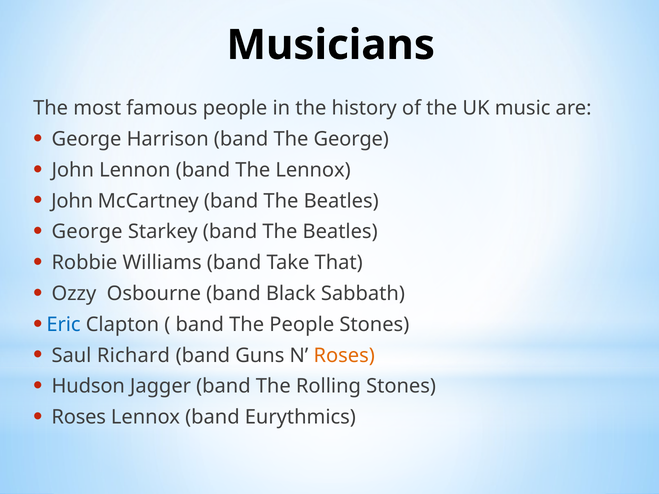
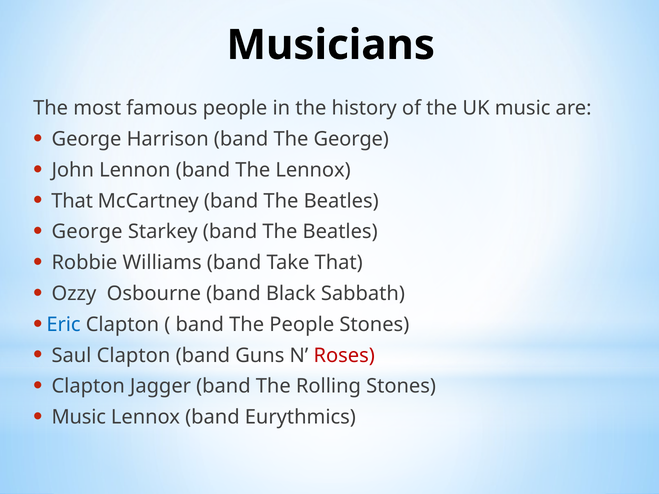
John: John -> That (72, 201)
Saul Richard: Richard -> Clapton (134, 356)
Roses colour: orange -> red (344, 356)
Hudson: Hudson -> Clapton (88, 387)
Roses: Roses -> Music (79, 417)
